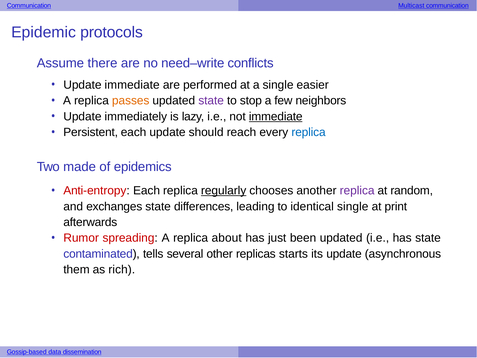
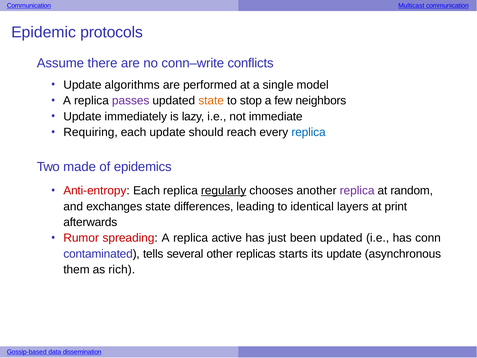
need–write: need–write -> conn–write (193, 63)
Update immediate: immediate -> algorithms (132, 85)
easier: easier -> model (313, 85)
passes colour: orange -> purple (131, 101)
state colour: purple -> orange (211, 101)
immediate underline: present -> none (276, 117)
Persistent: Persistent -> Requiring (91, 132)
identical single: single -> layers (353, 206)
about: about -> active (227, 238)
has state: state -> conn (428, 238)
